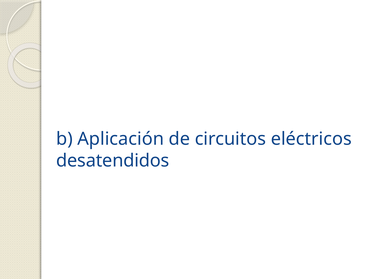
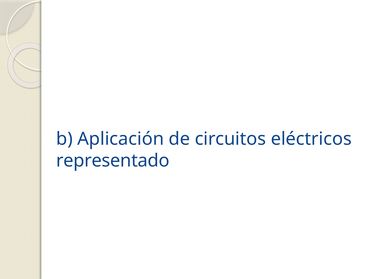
desatendidos: desatendidos -> representado (113, 161)
